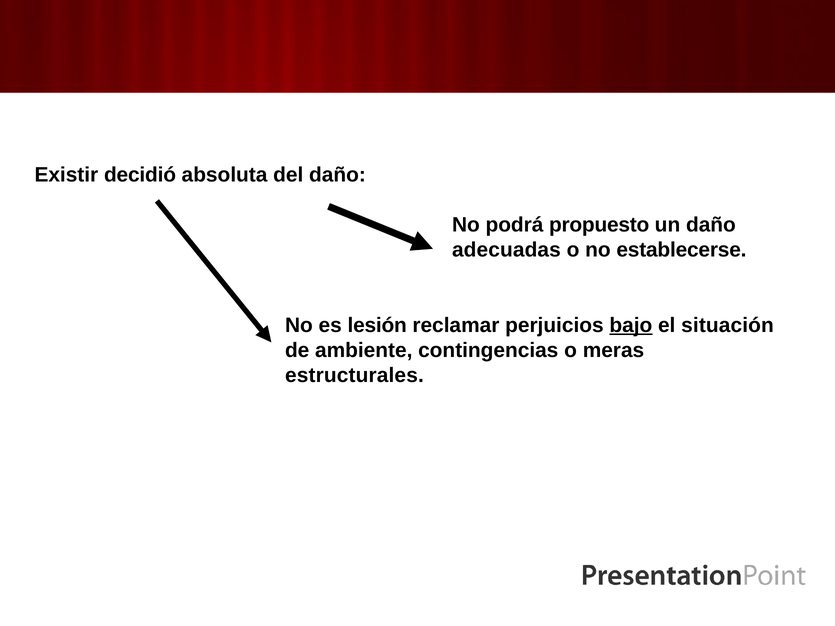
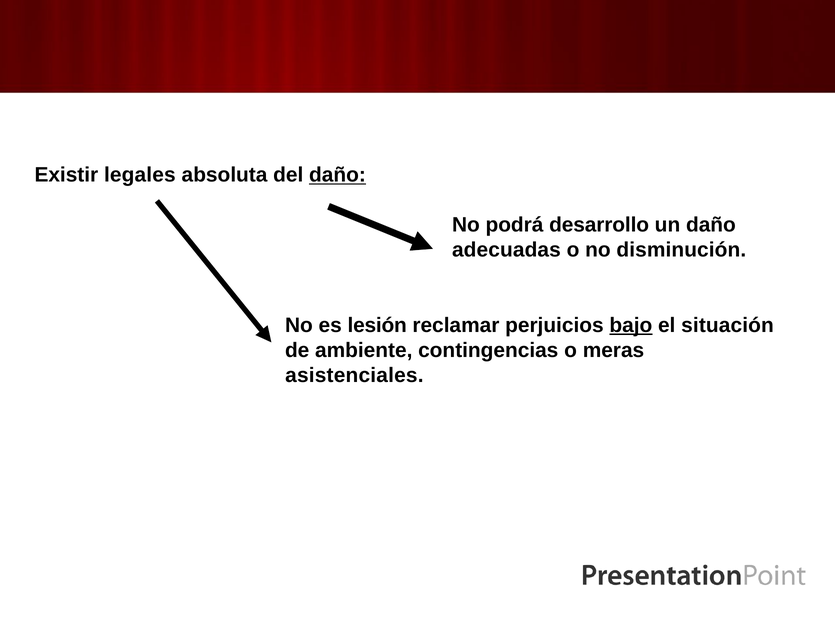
decidió: decidió -> legales (140, 175)
daño underline: none -> present (337, 175)
propuesto: propuesto -> desarrollo (599, 225)
establecerse: establecerse -> disminución (681, 250)
estructurales: estructurales -> asistenciales (354, 375)
